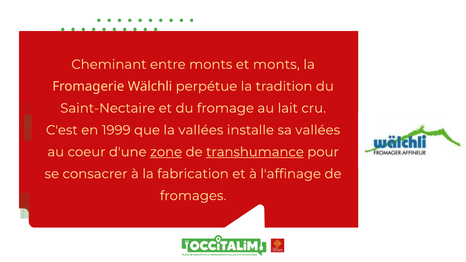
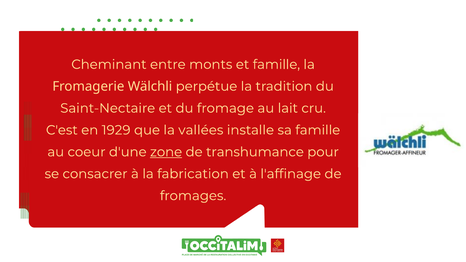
et monts: monts -> famille (276, 64)
1999: 1999 -> 1929 (116, 130)
sa vallées: vallées -> famille (318, 130)
transhumance underline: present -> none (255, 152)
